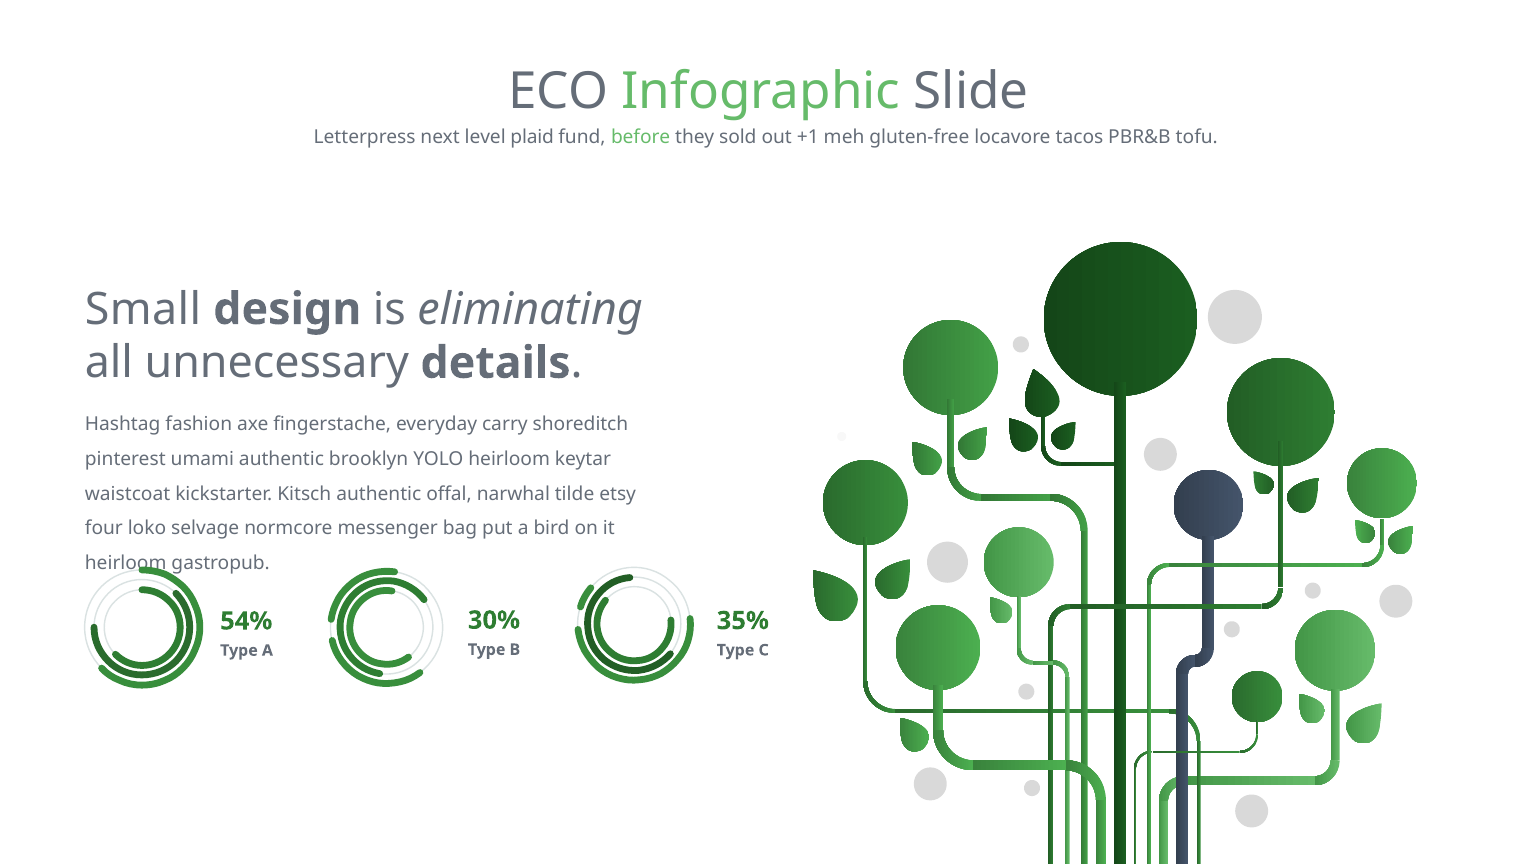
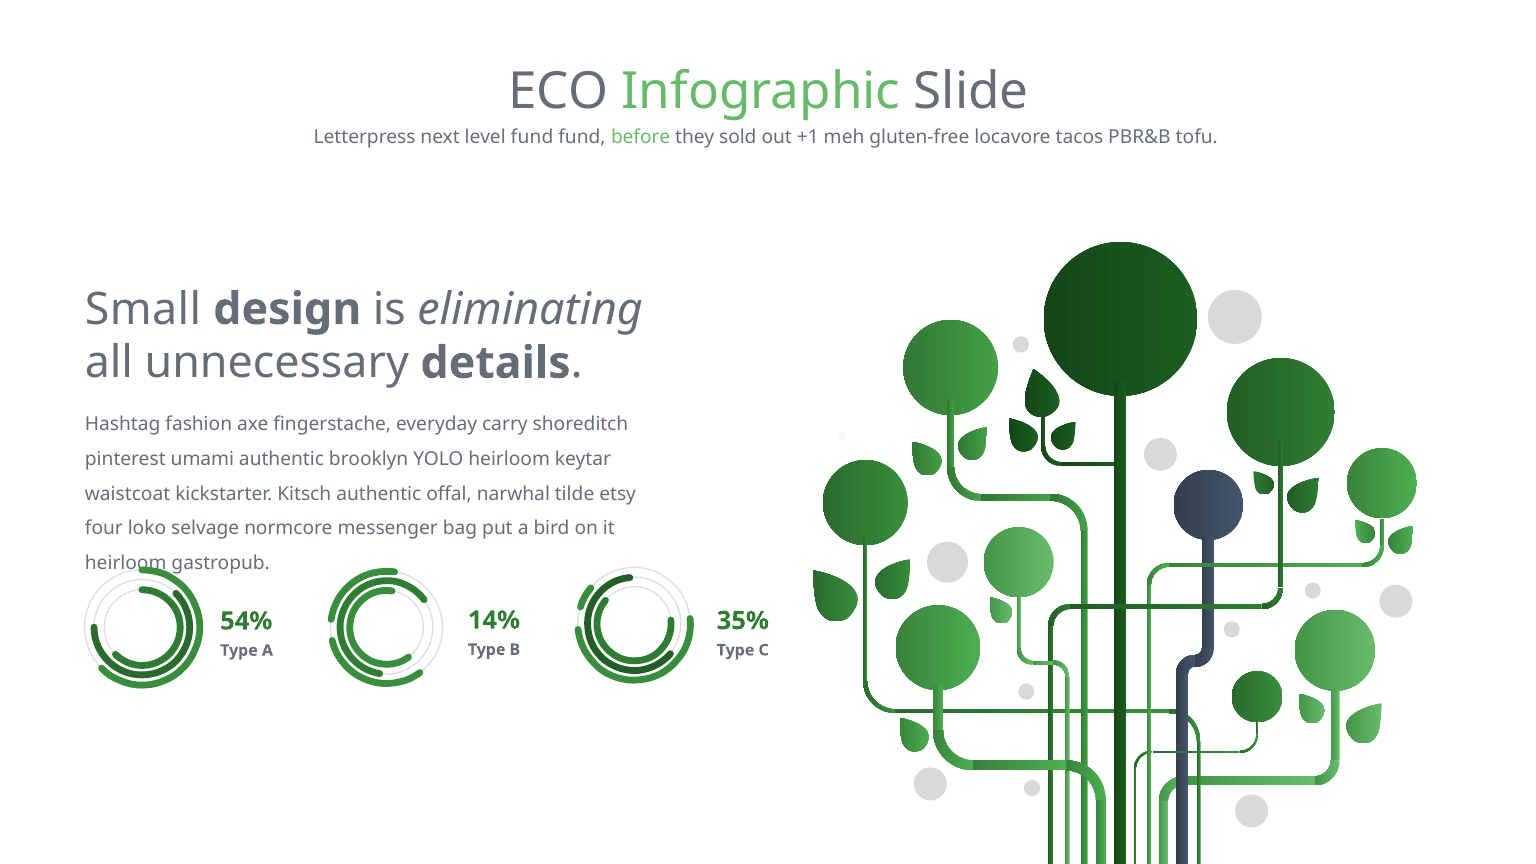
level plaid: plaid -> fund (532, 137)
30%: 30% -> 14% (494, 620)
